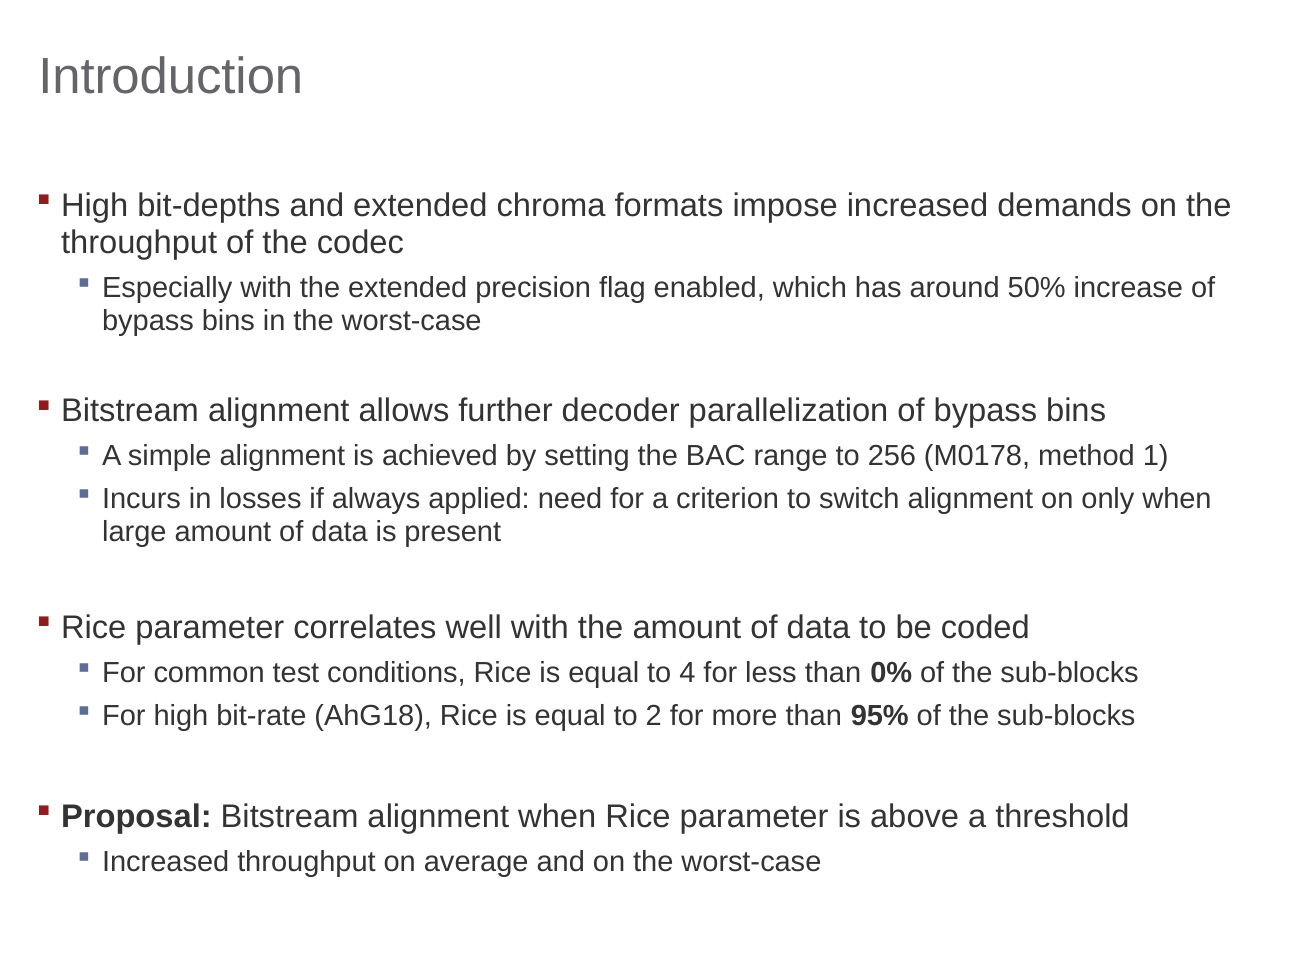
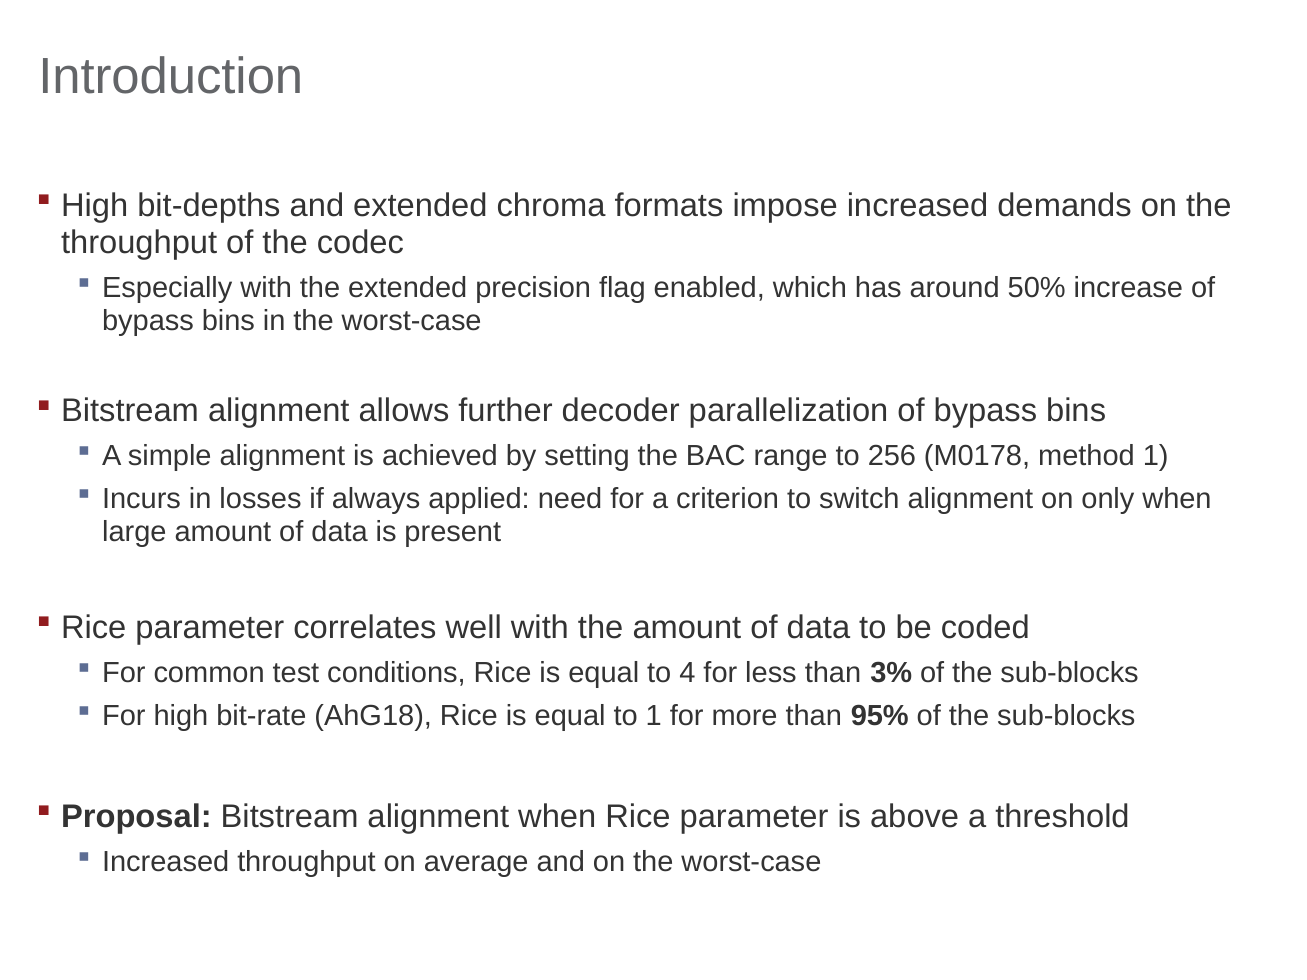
0%: 0% -> 3% (891, 673)
to 2: 2 -> 1 (654, 716)
